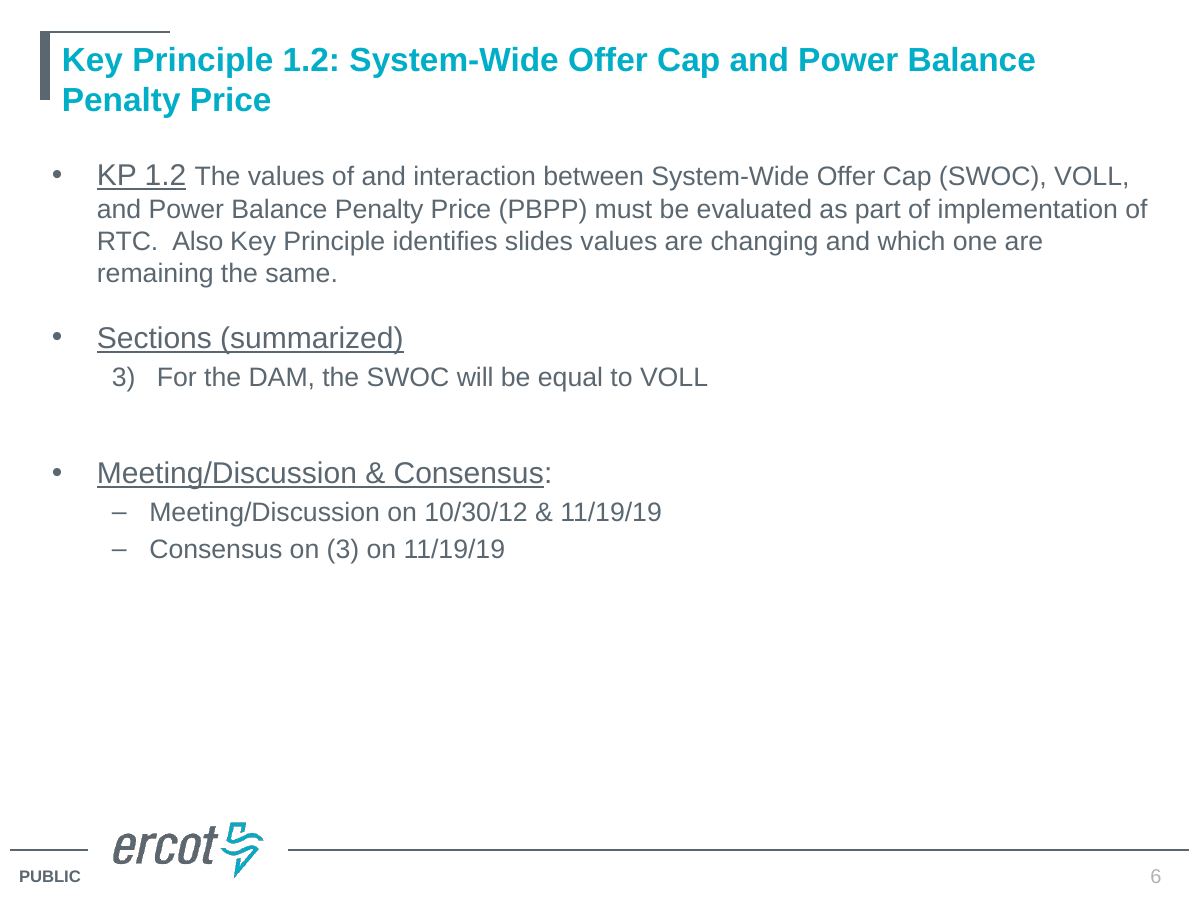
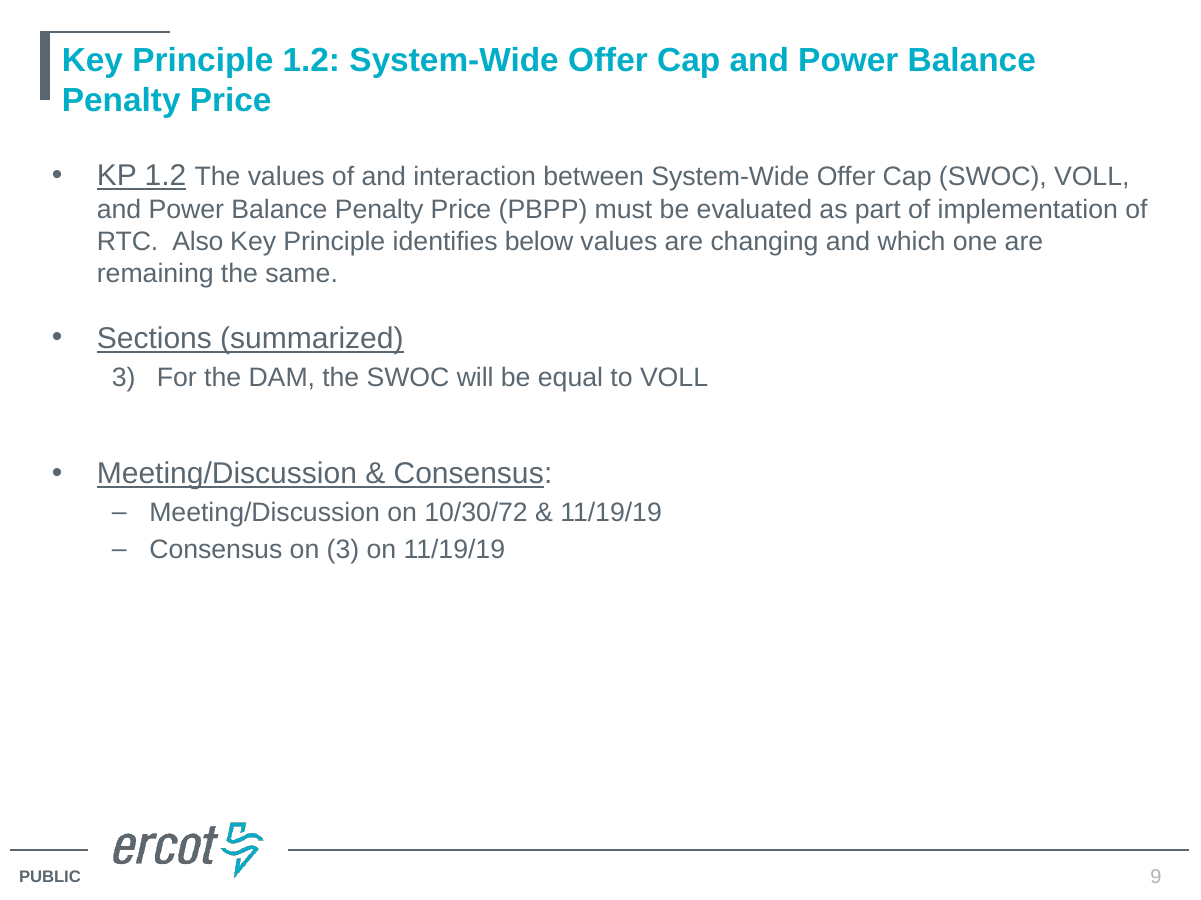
slides: slides -> below (539, 242)
10/30/12: 10/30/12 -> 10/30/72 (476, 513)
6: 6 -> 9 (1156, 878)
